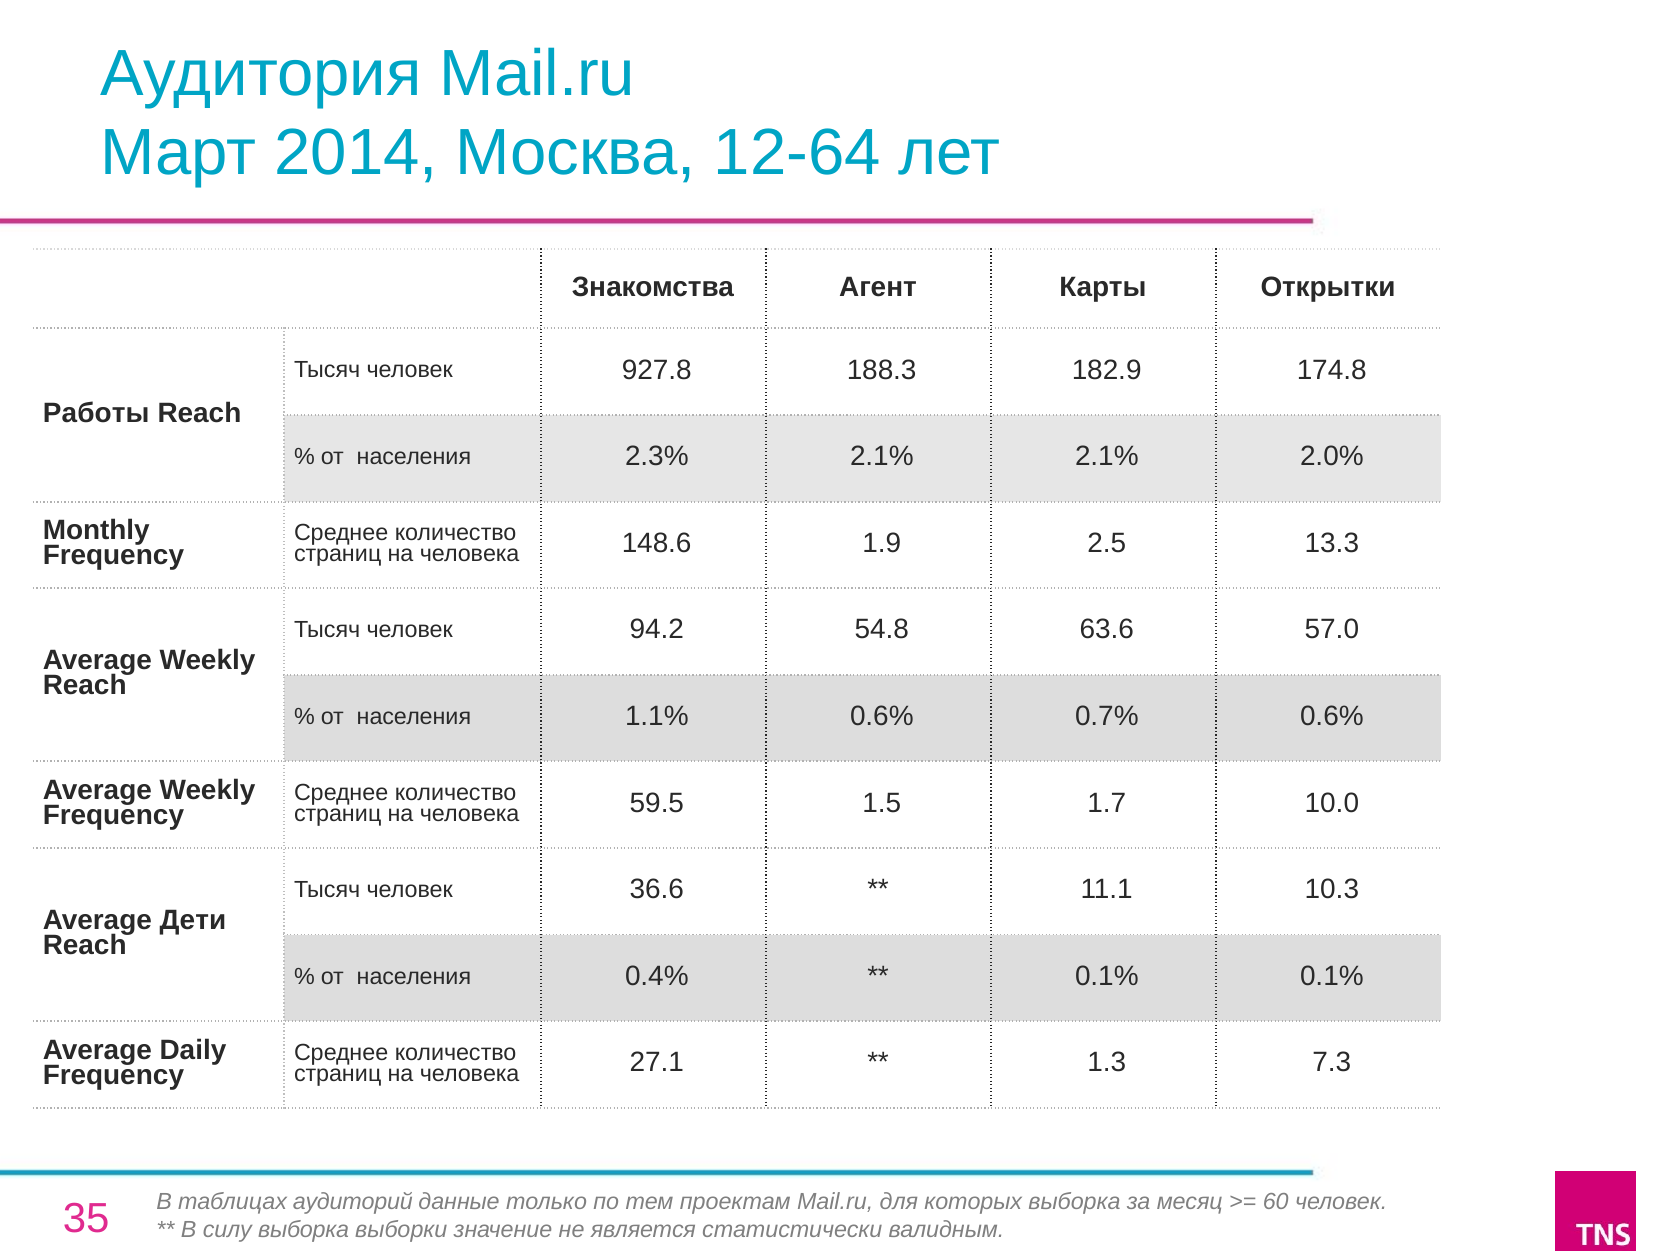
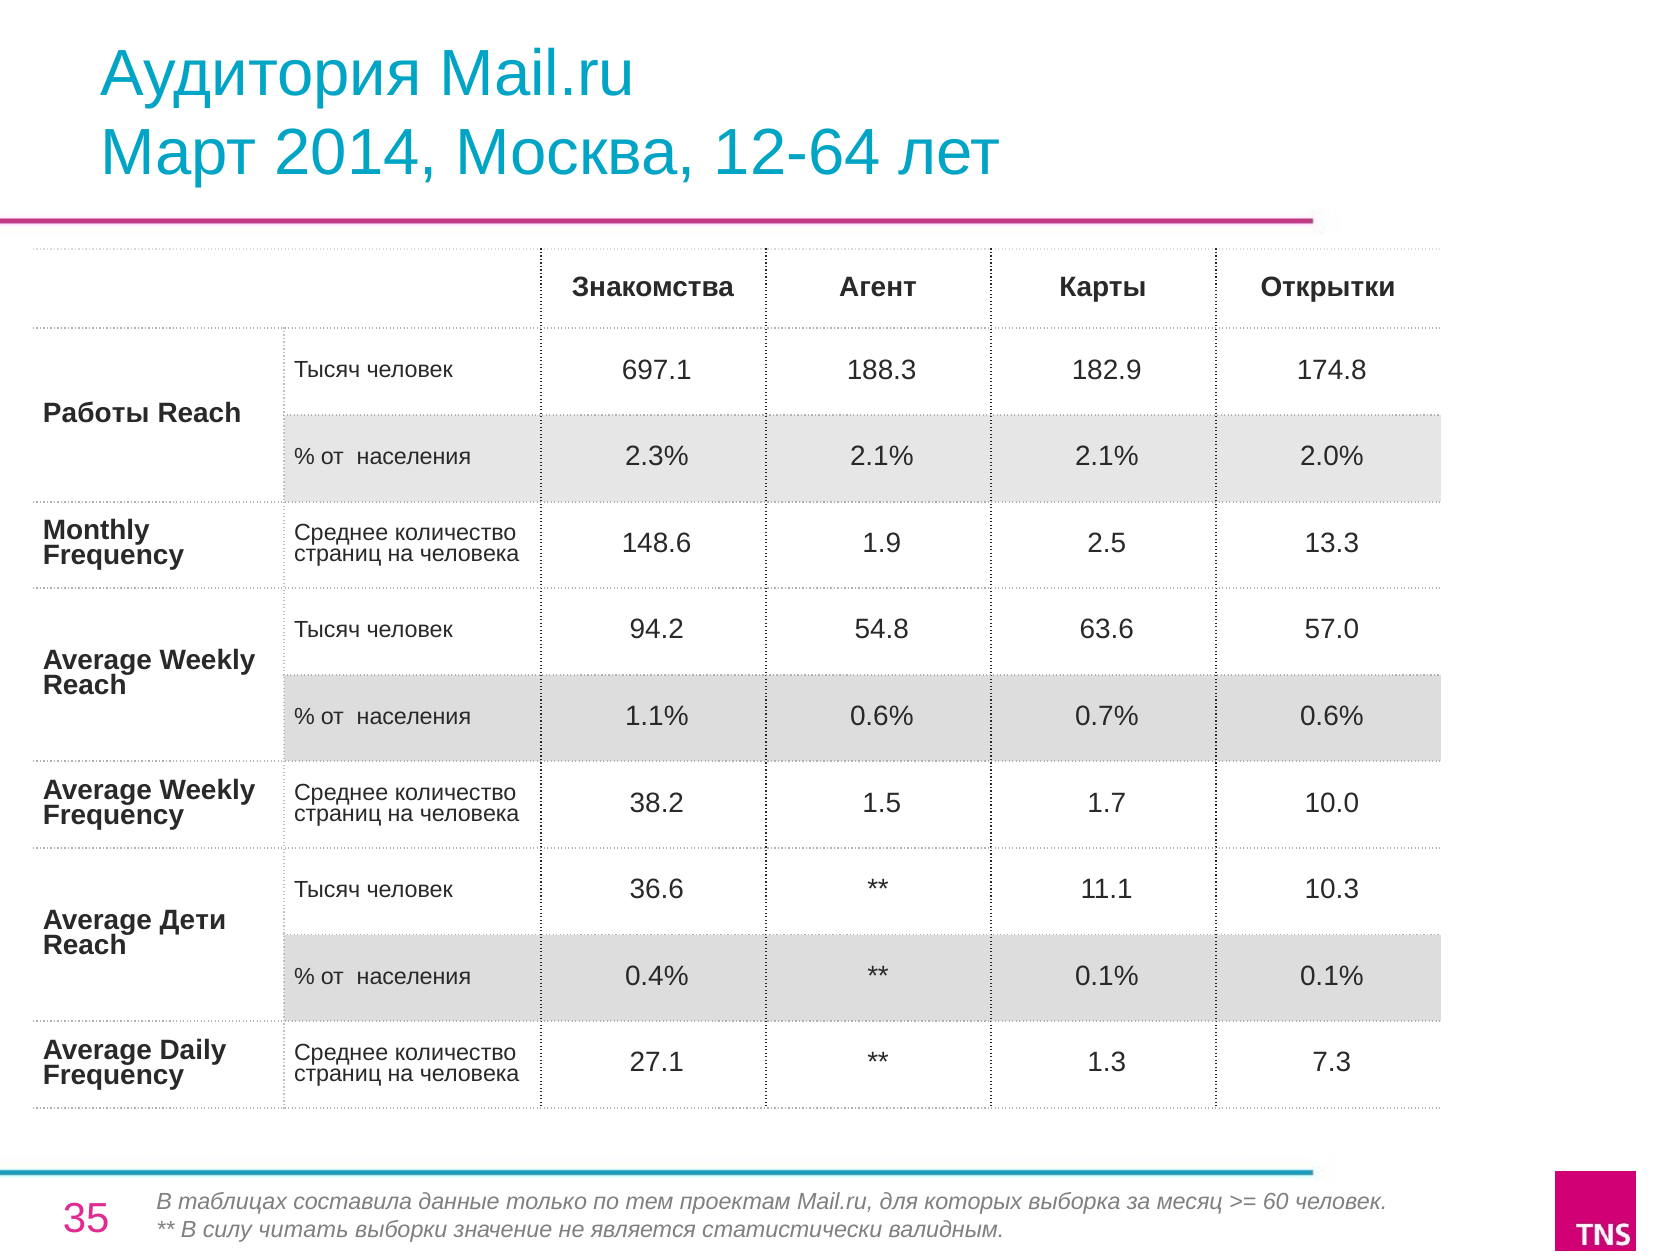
927.8: 927.8 -> 697.1 (657, 370)
59.5: 59.5 -> 38.2 (657, 803)
аудиторий: аудиторий -> составила (353, 1202)
силу выборка: выборка -> читать (303, 1230)
